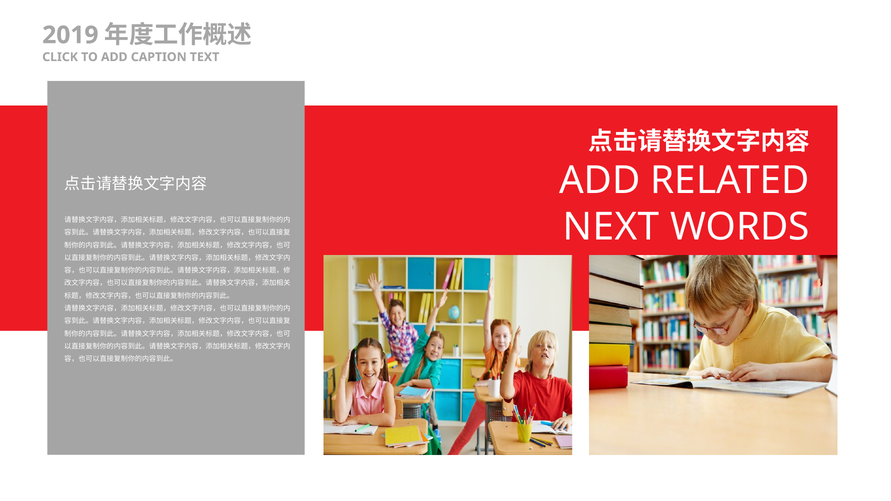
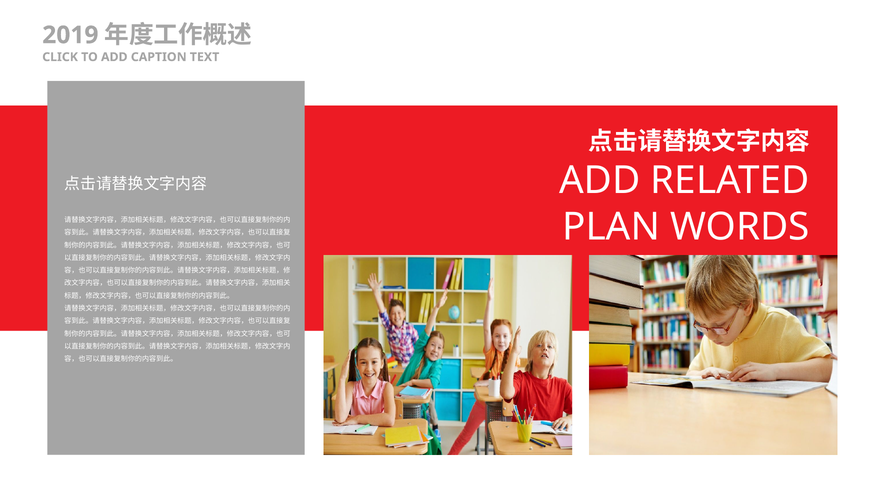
NEXT: NEXT -> PLAN (611, 227)
